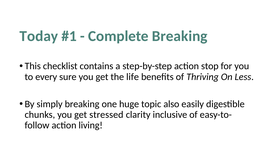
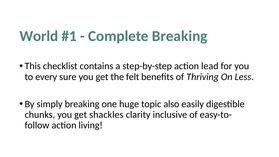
Today: Today -> World (39, 36)
stop: stop -> lead (210, 66)
life: life -> felt (133, 77)
stressed: stressed -> shackles (106, 115)
